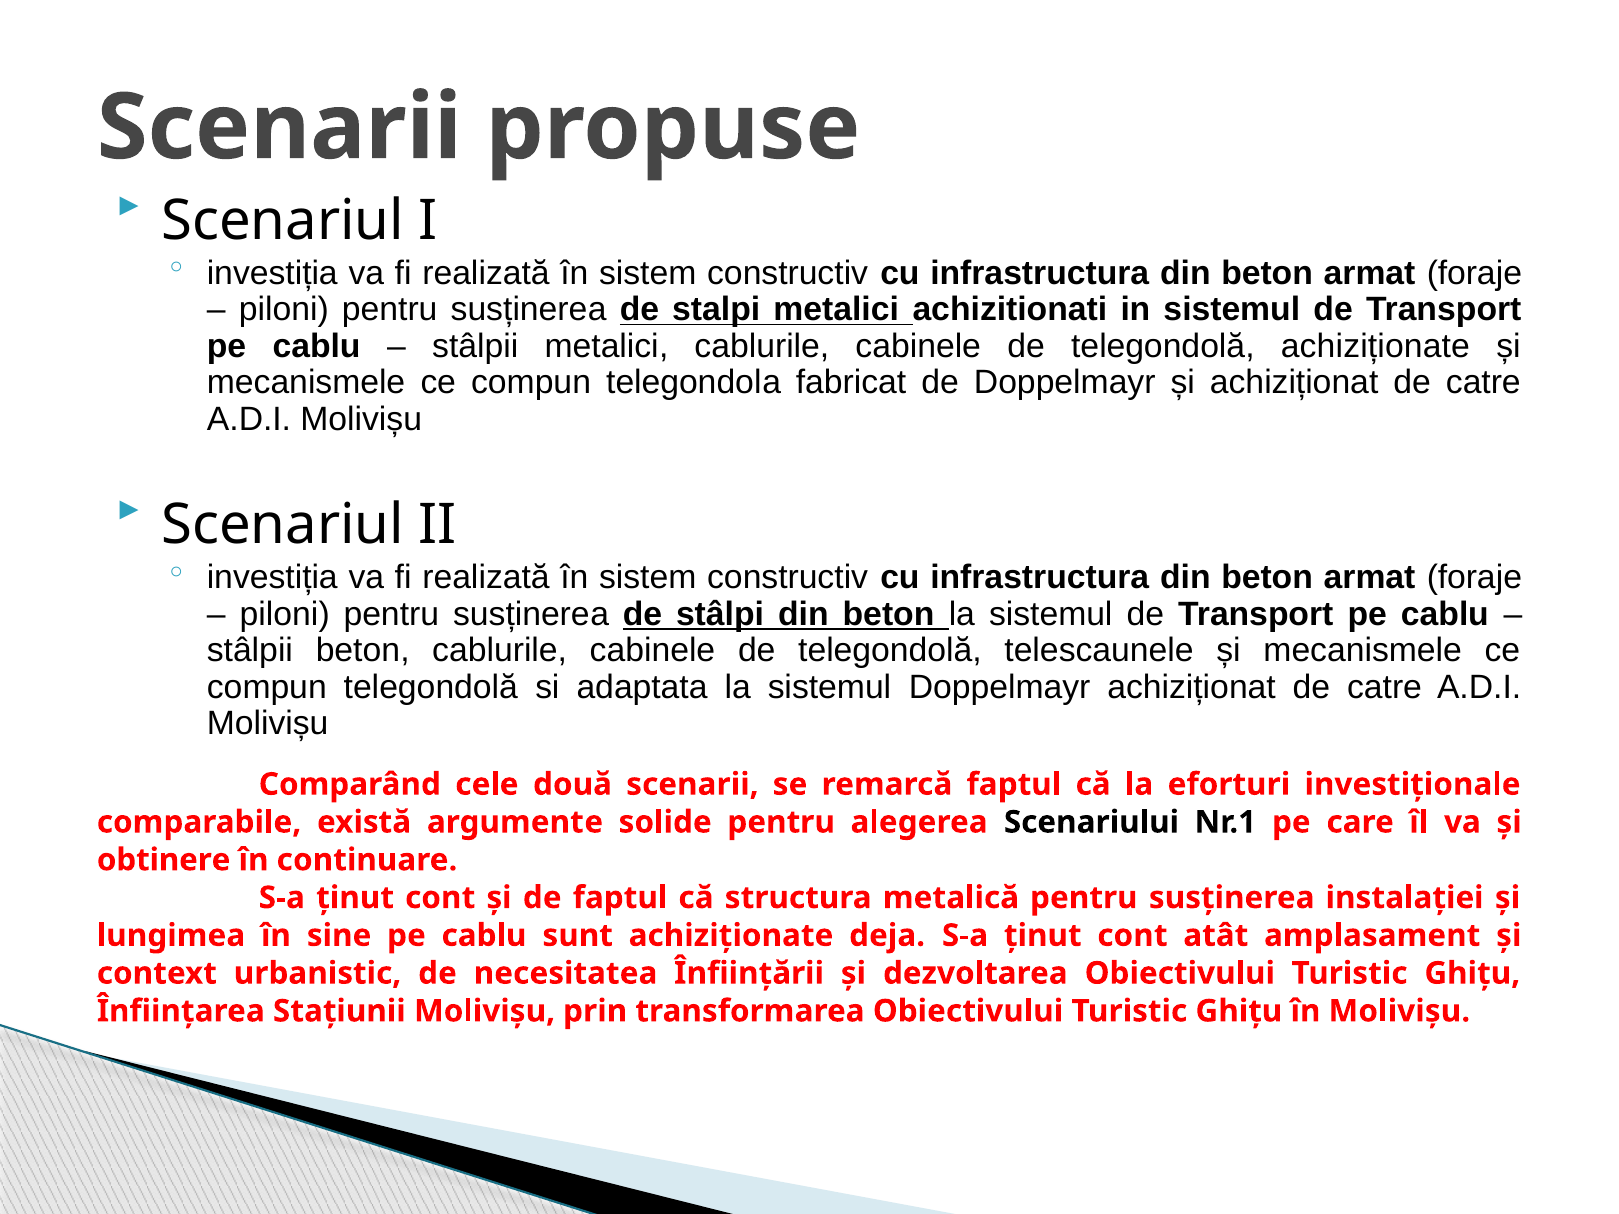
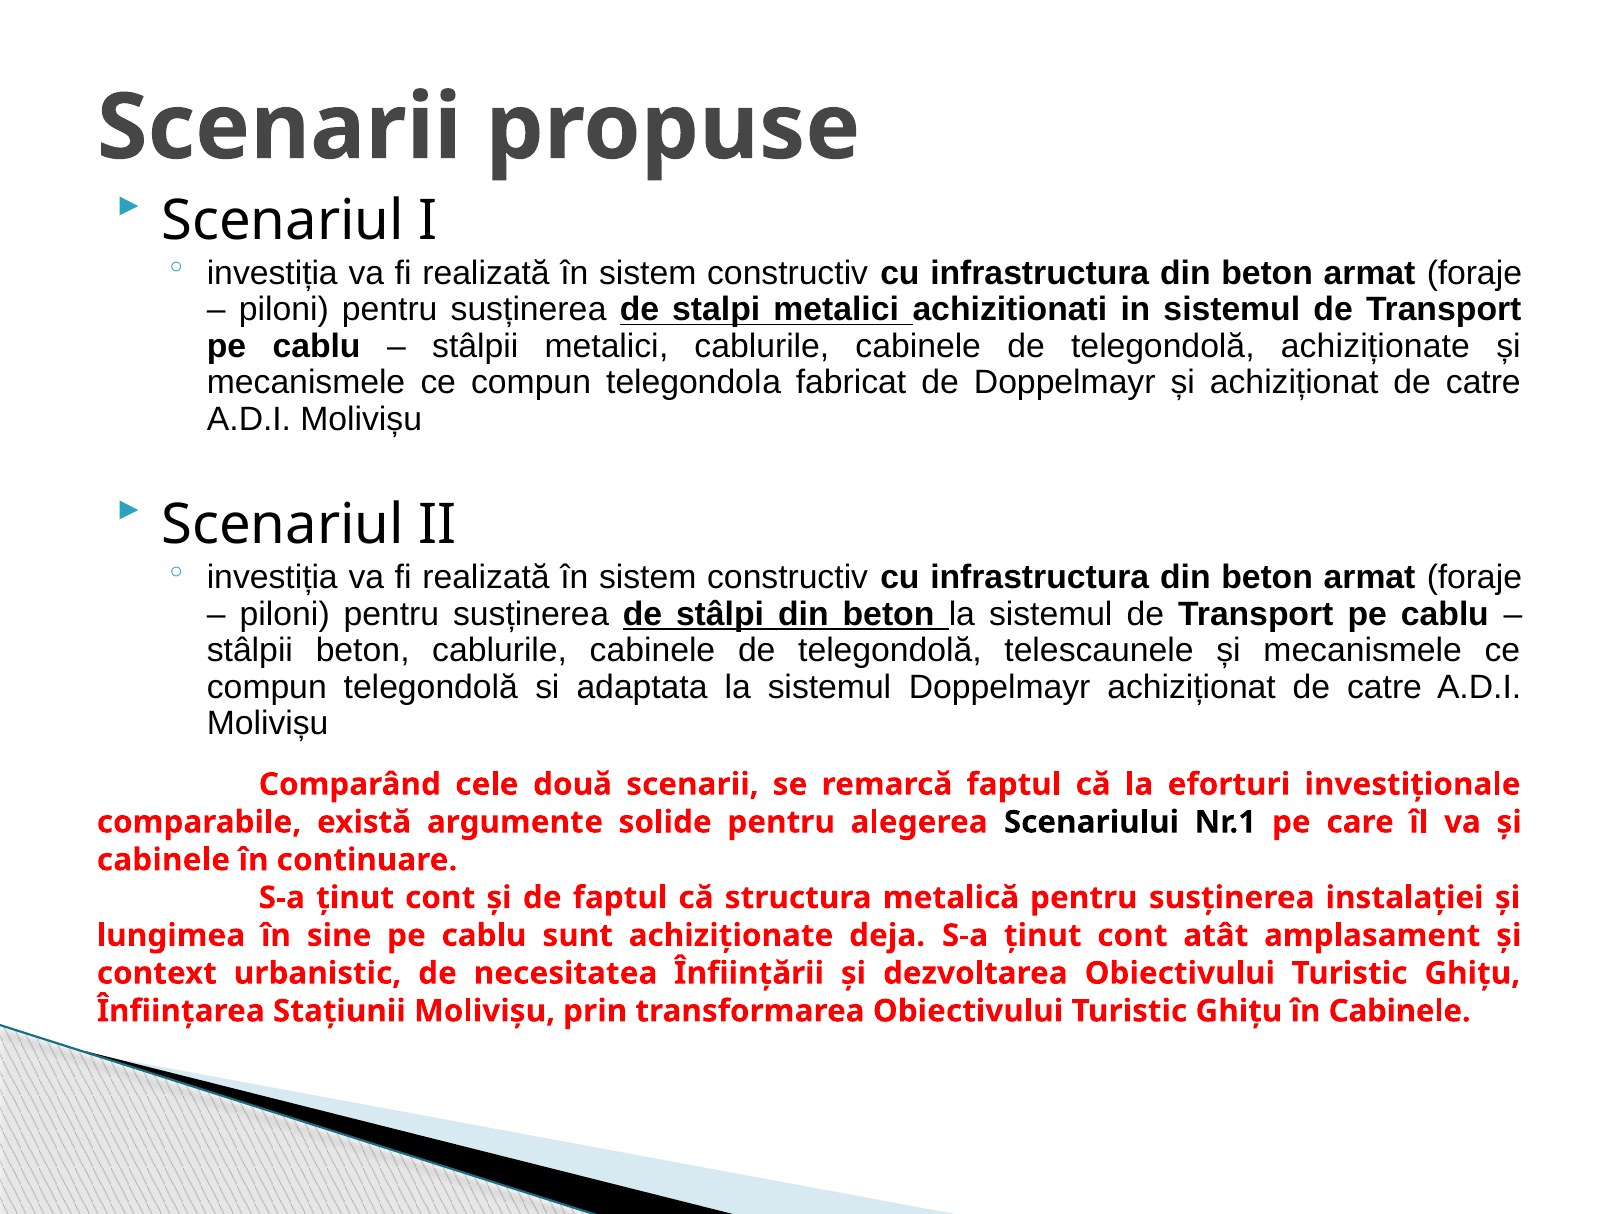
obtinere: obtinere -> cabinele (163, 860)
în Molivișu: Molivișu -> Cabinele (1400, 1011)
